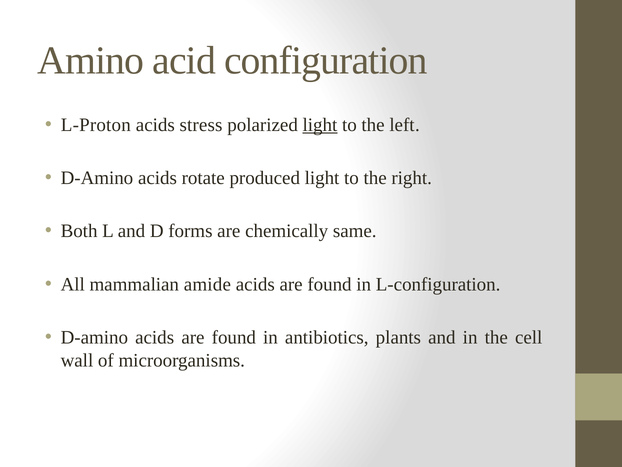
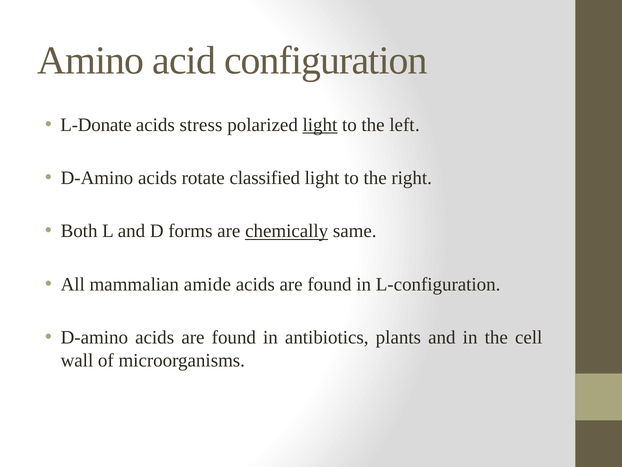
L-Proton: L-Proton -> L-Donate (96, 125)
produced: produced -> classified (265, 178)
chemically underline: none -> present (287, 231)
